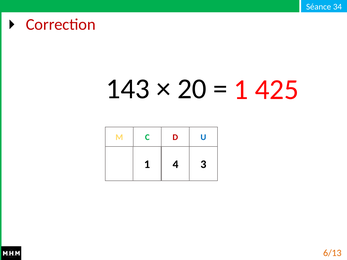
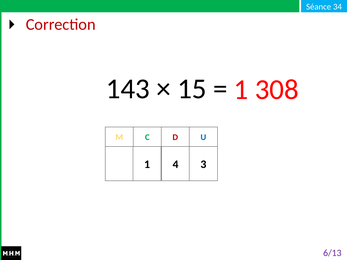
20: 20 -> 15 (192, 89)
425: 425 -> 308 (277, 90)
6/13 colour: orange -> purple (332, 253)
